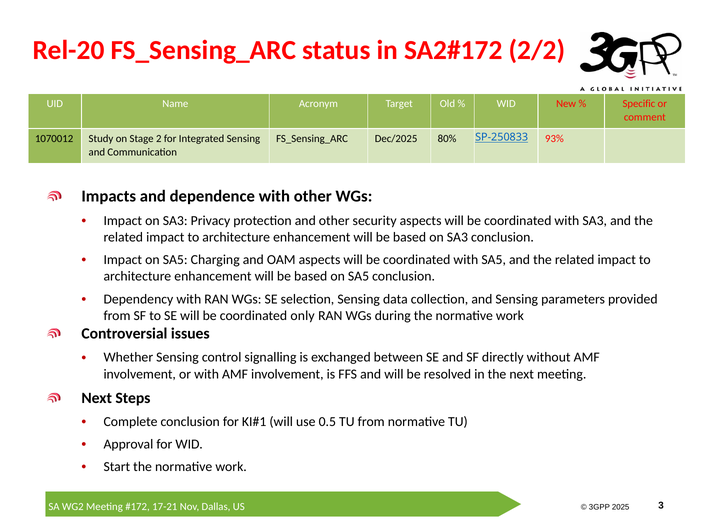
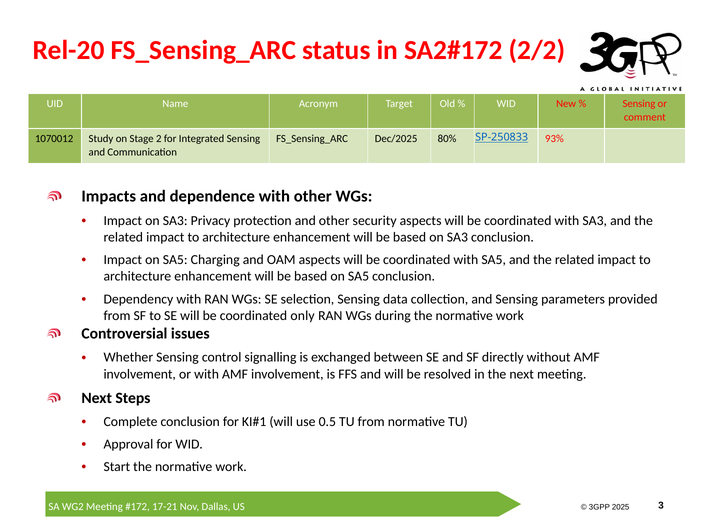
Specific: Specific -> Sensing (639, 104)
